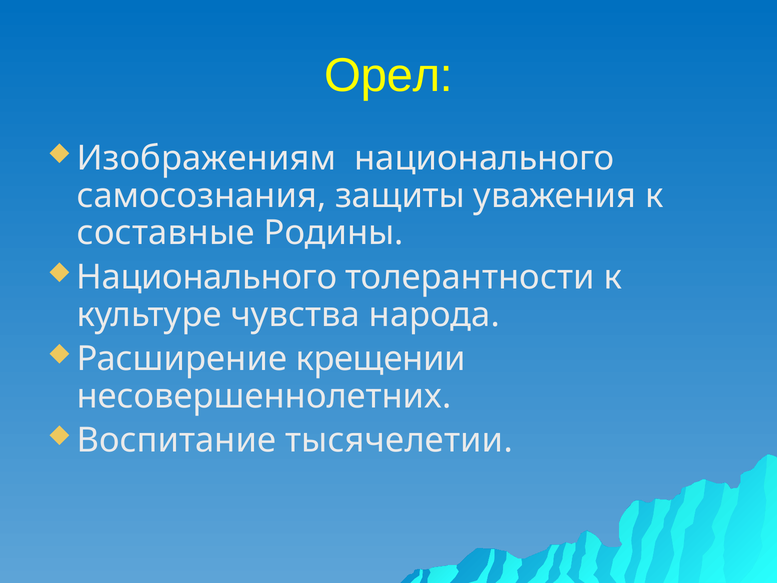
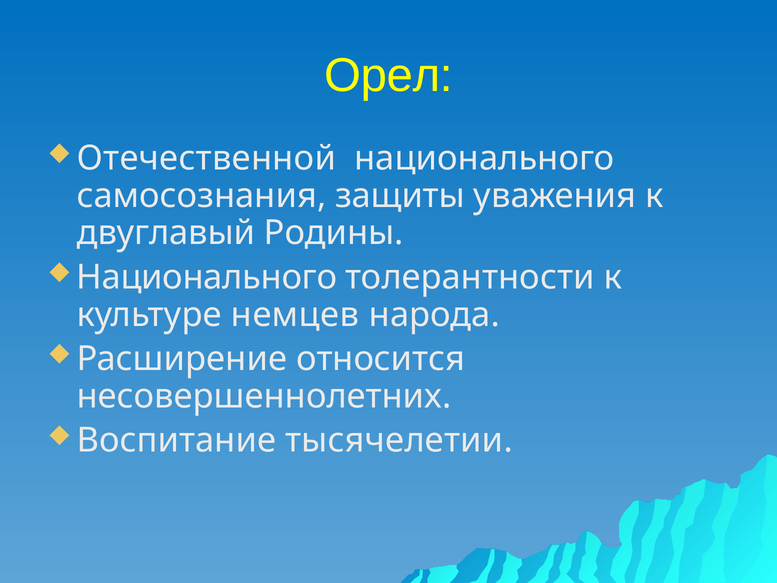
Изображениям: Изображениям -> Отечественной (206, 158)
составные: составные -> двуглавый (166, 233)
чувства: чувства -> немцев (295, 315)
крещении: крещении -> относится (381, 359)
